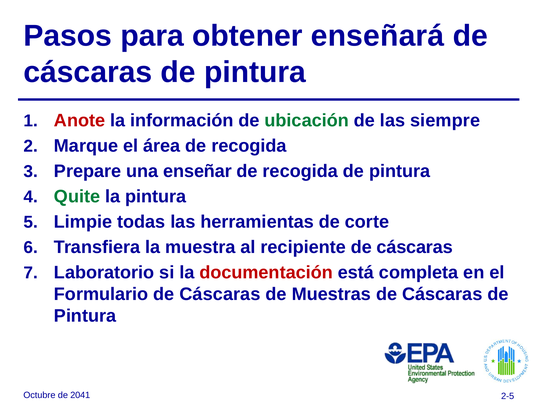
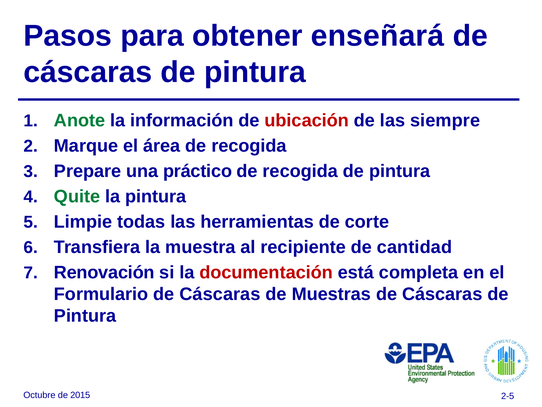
Anote colour: red -> green (80, 120)
ubicación colour: green -> red (307, 120)
enseñar: enseñar -> práctico (198, 171)
recipiente de cáscaras: cáscaras -> cantidad (415, 247)
Laboratorio: Laboratorio -> Renovación (104, 272)
2041: 2041 -> 2015 (80, 395)
